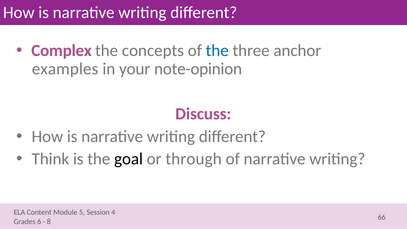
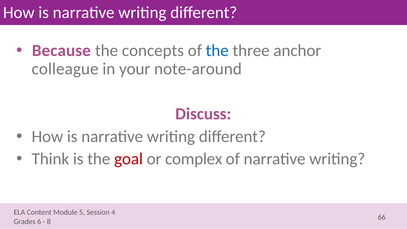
Complex: Complex -> Because (61, 50)
examples: examples -> colleague (65, 69)
note-opinion: note-opinion -> note-around (198, 69)
goal colour: black -> red (129, 159)
through: through -> complex (194, 159)
